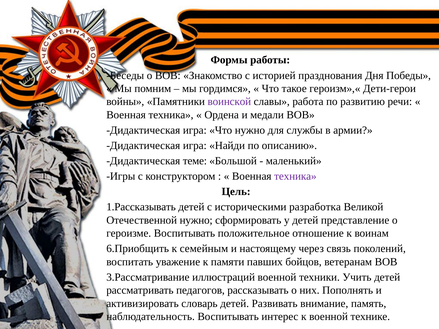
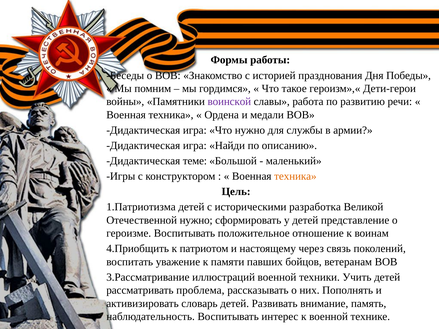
техника colour: purple -> orange (295, 176)
1.Рассказывать: 1.Рассказывать -> 1.Патриотизма (141, 207)
6.Приобщить: 6.Приобщить -> 4.Приобщить (138, 249)
семейным: семейным -> патриотом (204, 249)
педагогов: педагогов -> проблема (200, 291)
